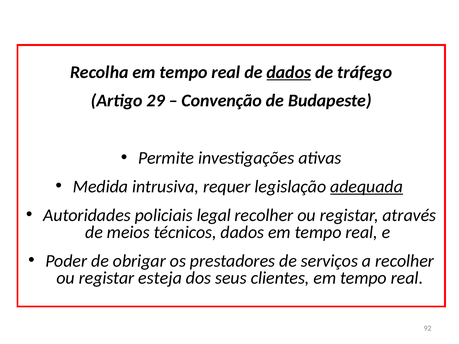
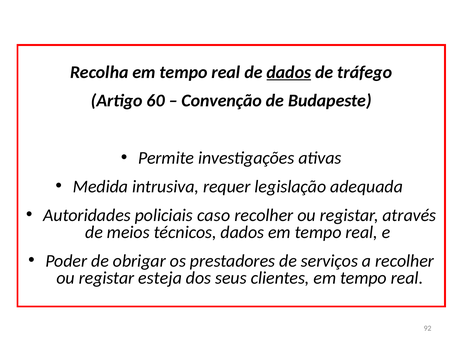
29: 29 -> 60 (156, 101)
adequada underline: present -> none (367, 187)
legal: legal -> caso (214, 215)
